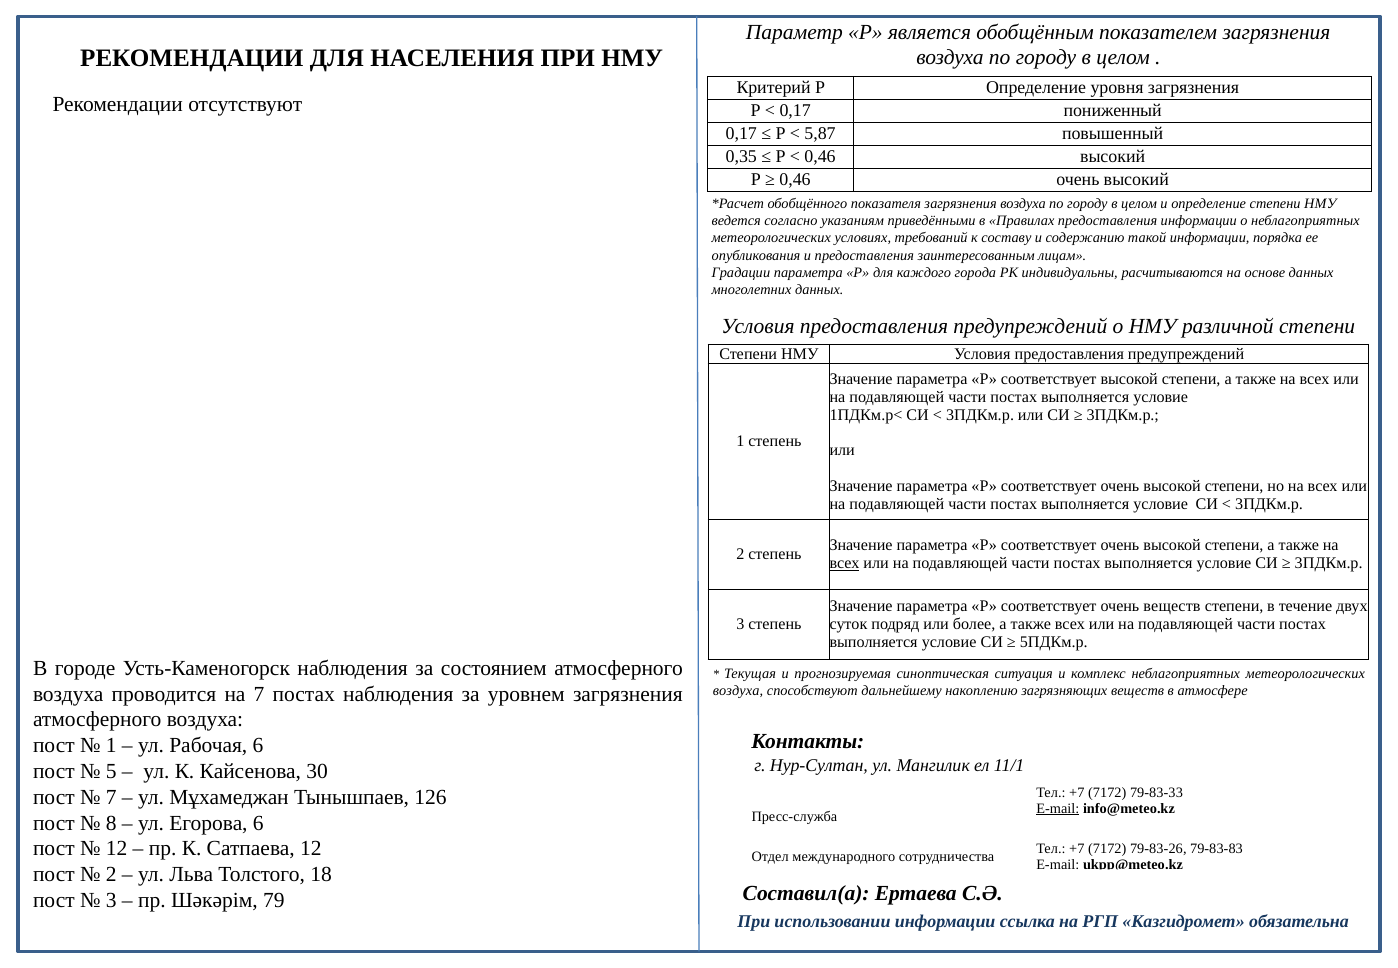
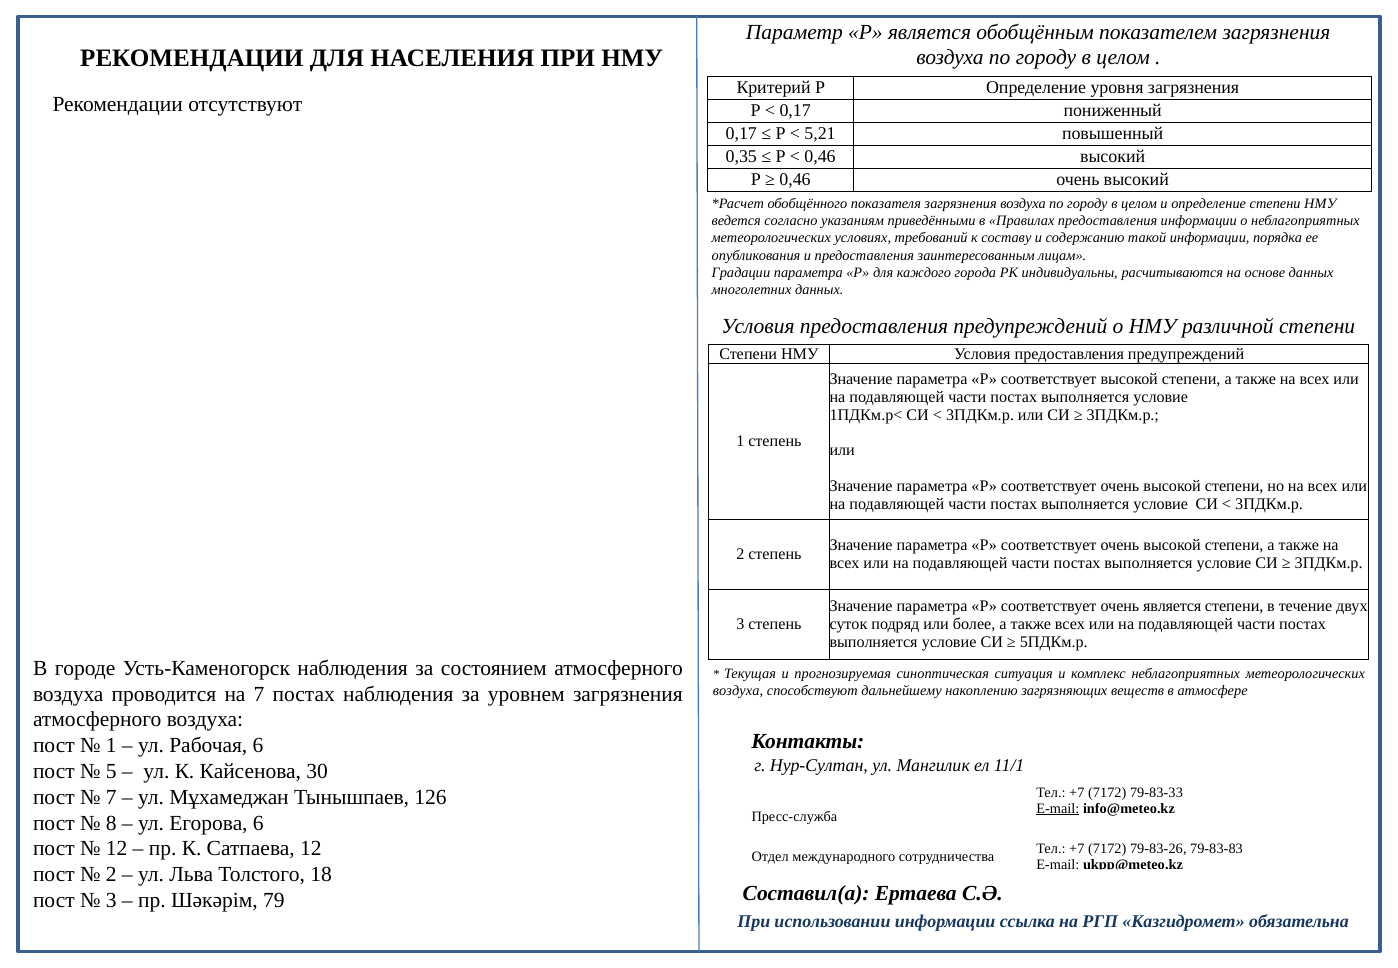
5,87: 5,87 -> 5,21 (820, 134)
всех underline: present -> none (845, 563)
очень веществ: веществ -> является (1172, 606)
